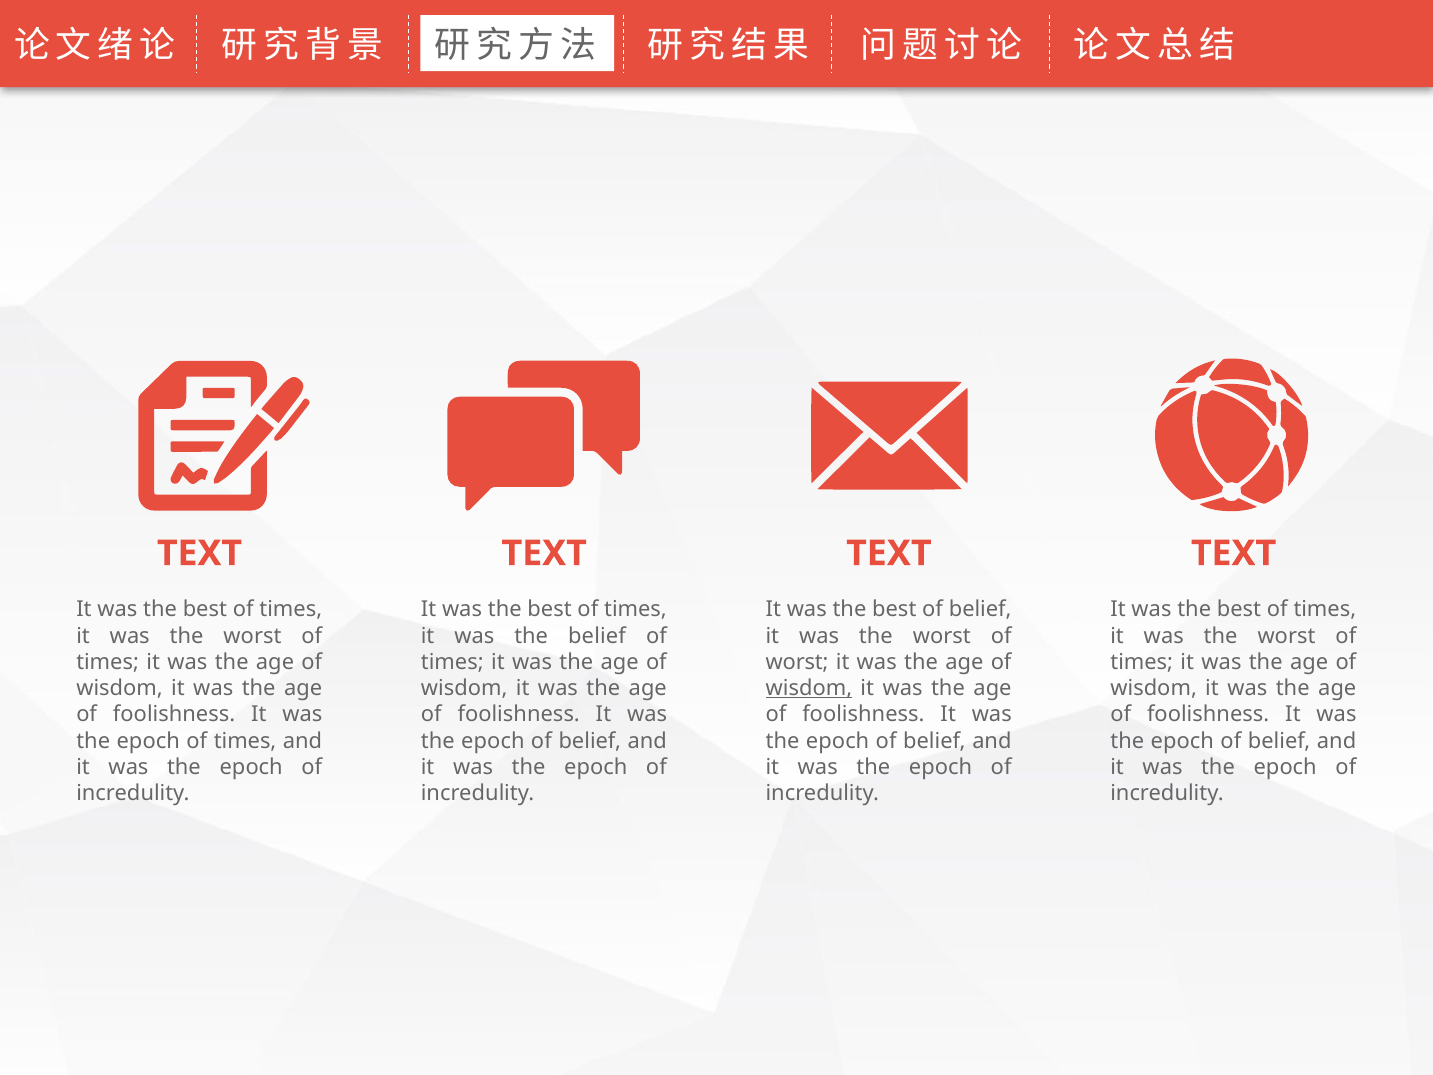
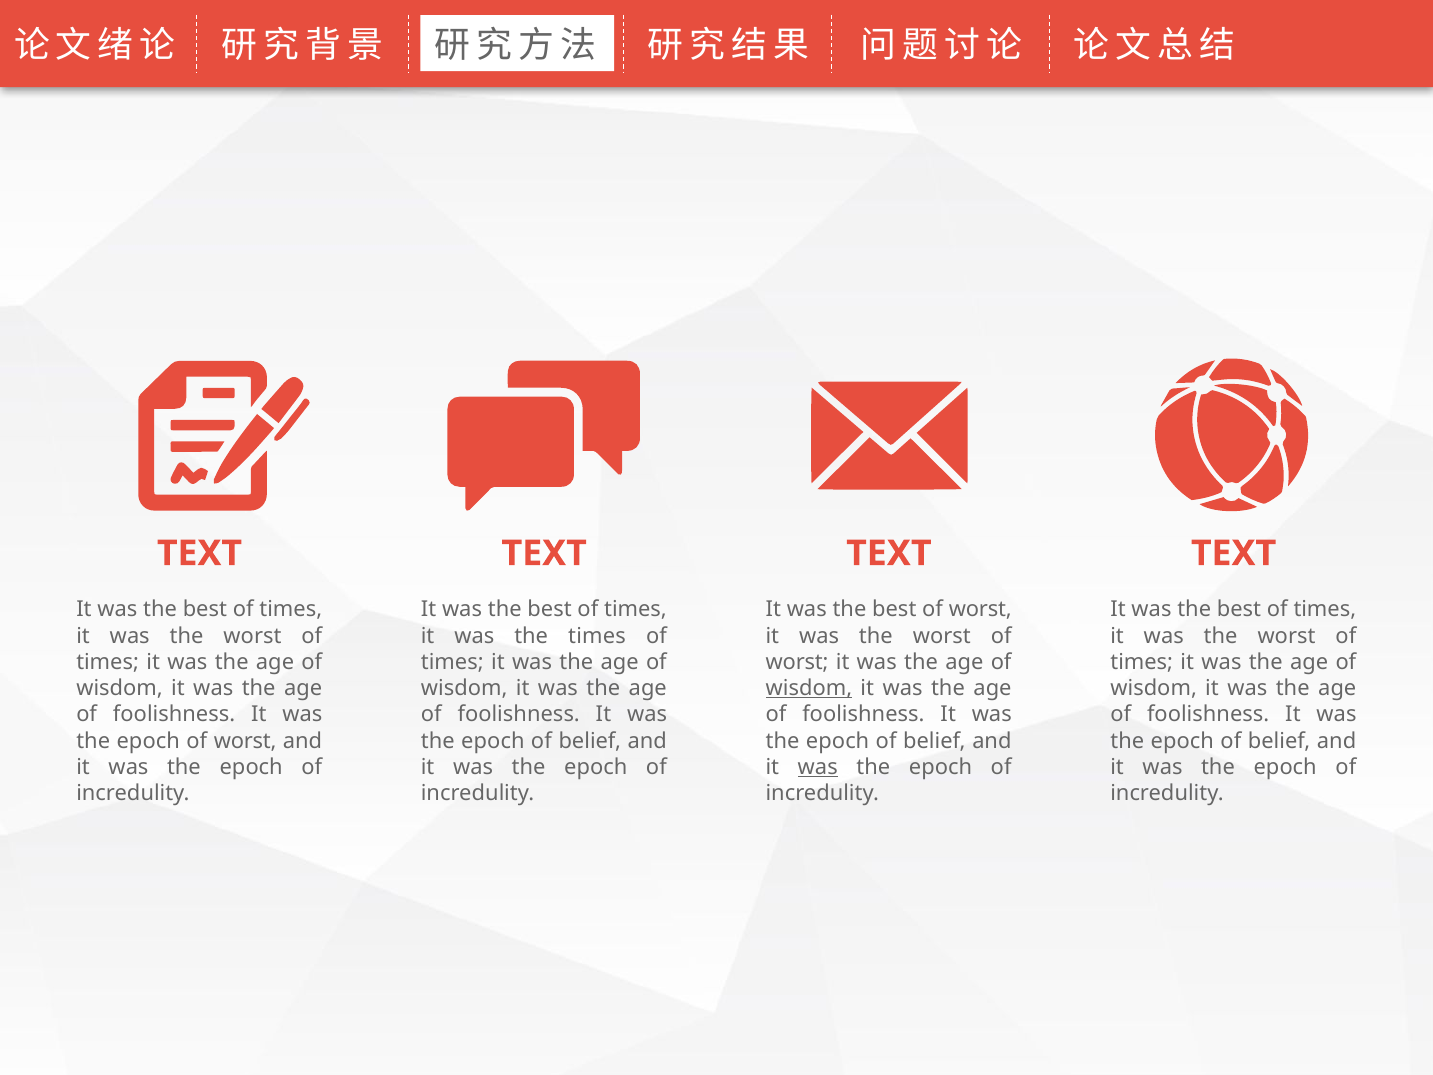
best of belief: belief -> worst (980, 609)
the belief: belief -> times (597, 636)
epoch of times: times -> worst (245, 741)
was underline: none -> present (818, 767)
